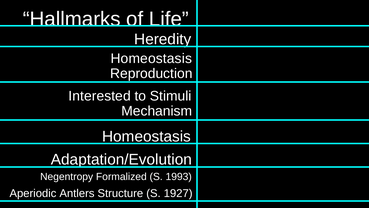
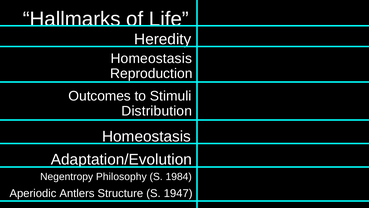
Interested: Interested -> Outcomes (100, 96)
Mechanism: Mechanism -> Distribution (157, 111)
Formalized: Formalized -> Philosophy (121, 176)
1993: 1993 -> 1984 (179, 176)
1927: 1927 -> 1947 (178, 193)
